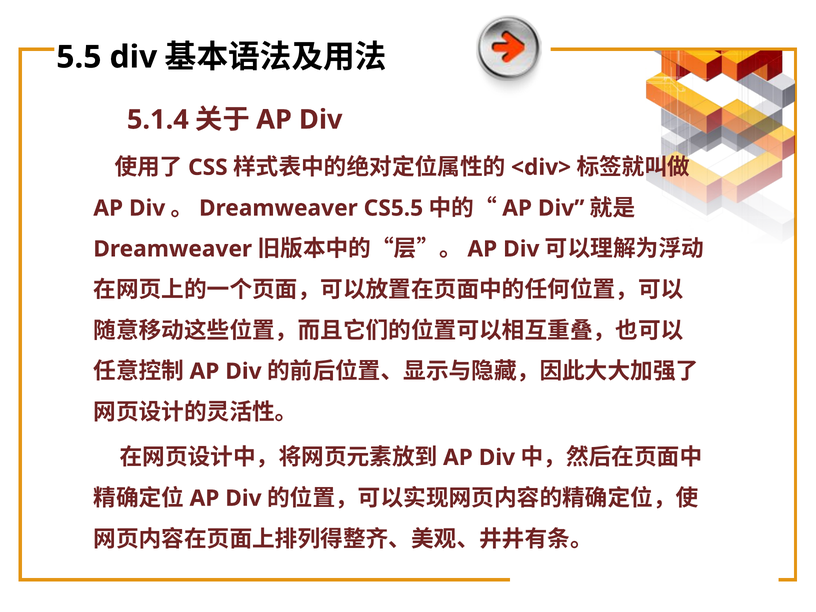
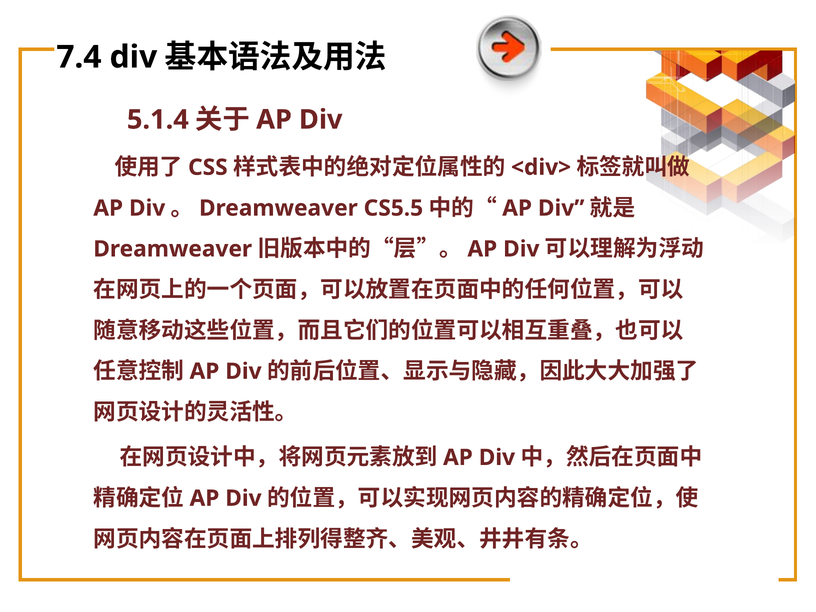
5.5: 5.5 -> 7.4 (79, 57)
